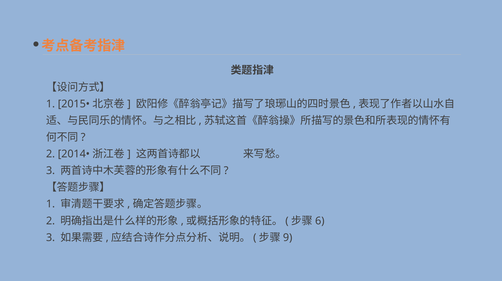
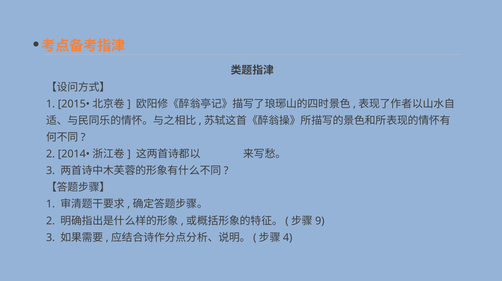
6: 6 -> 9 (320, 221)
9: 9 -> 4 (288, 238)
